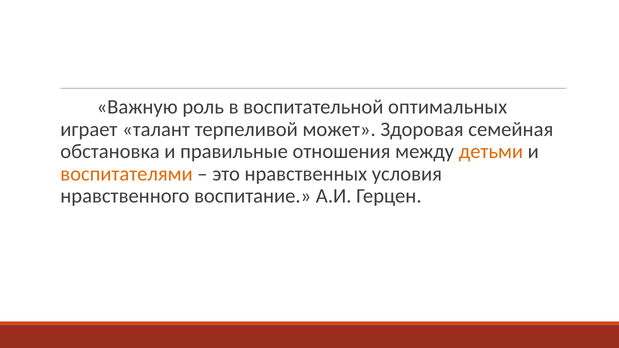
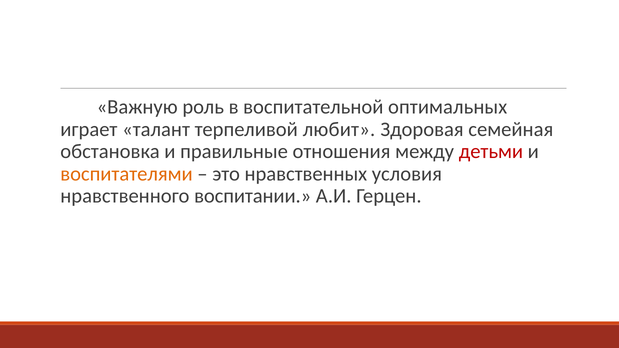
может: может -> любит (339, 129)
детьми colour: orange -> red (491, 152)
воспитание: воспитание -> воспитании (253, 196)
